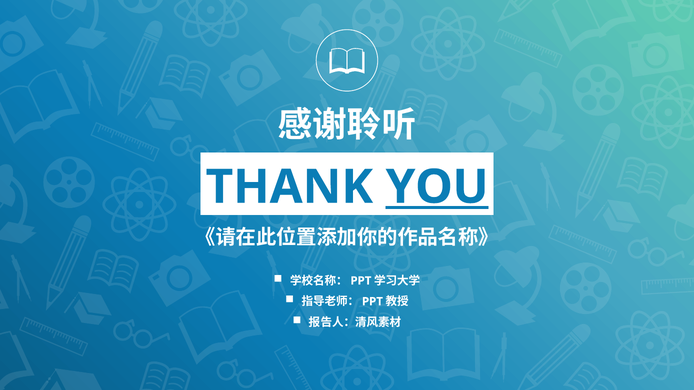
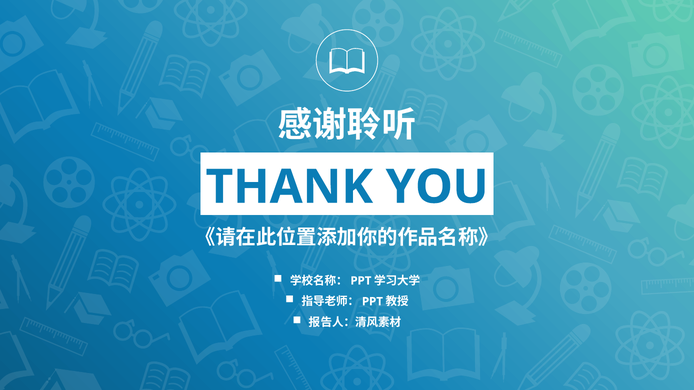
YOU underline: present -> none (437, 187)
